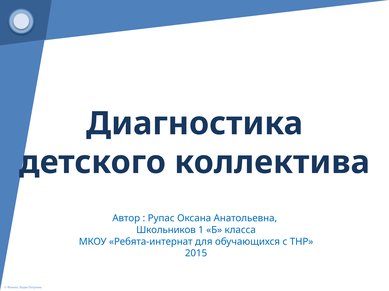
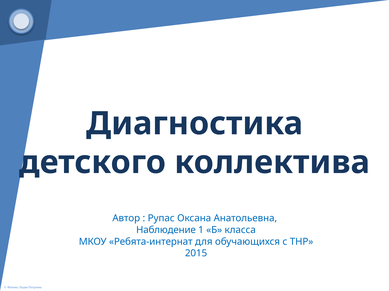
Школьников: Школьников -> Наблюдение (166, 231)
